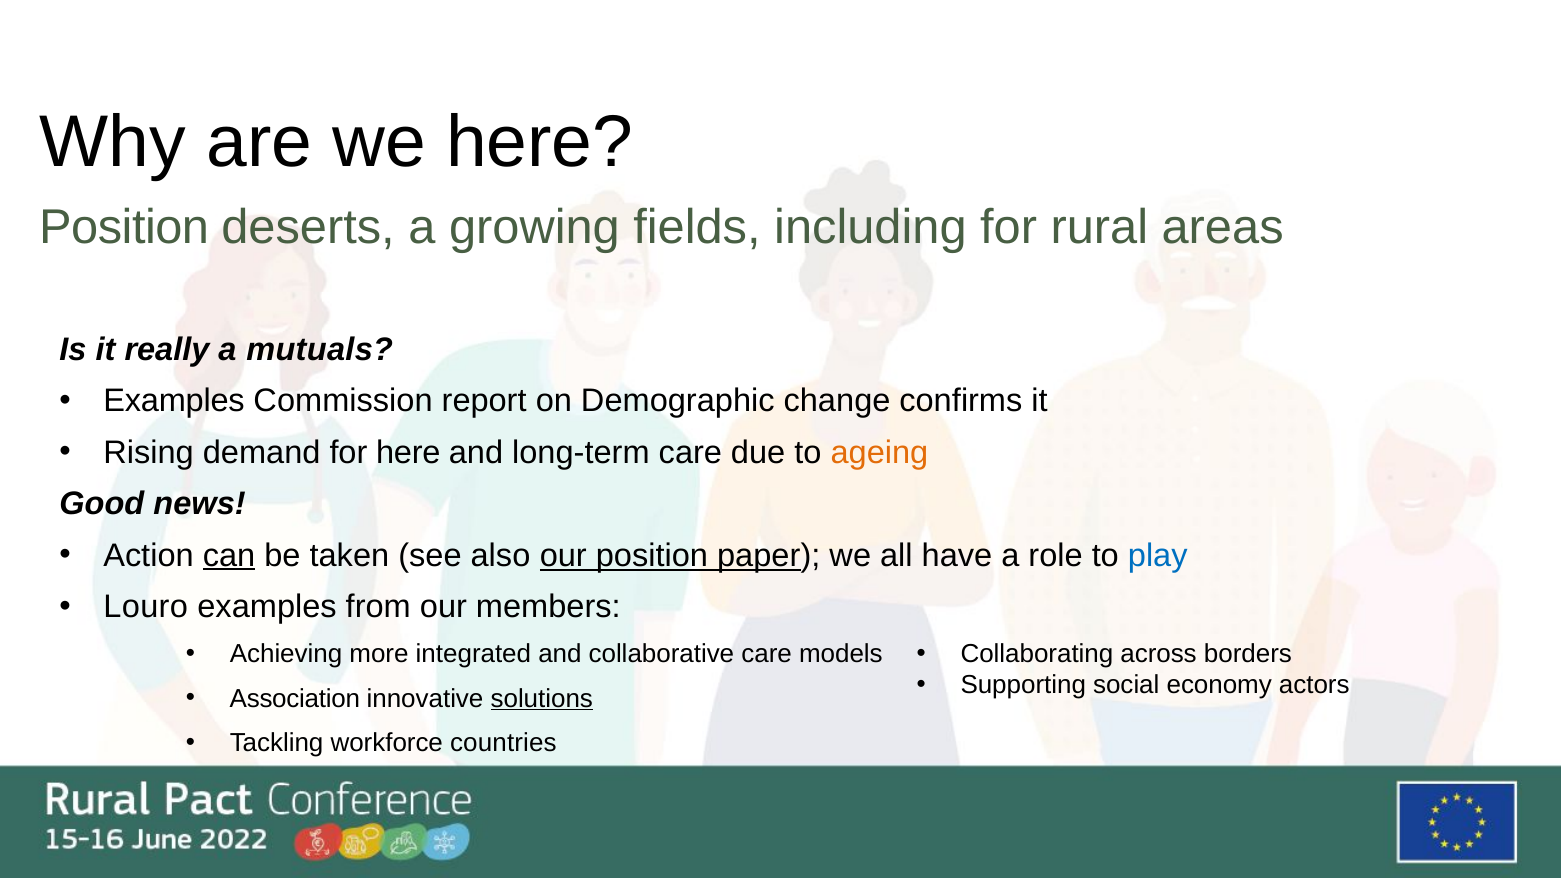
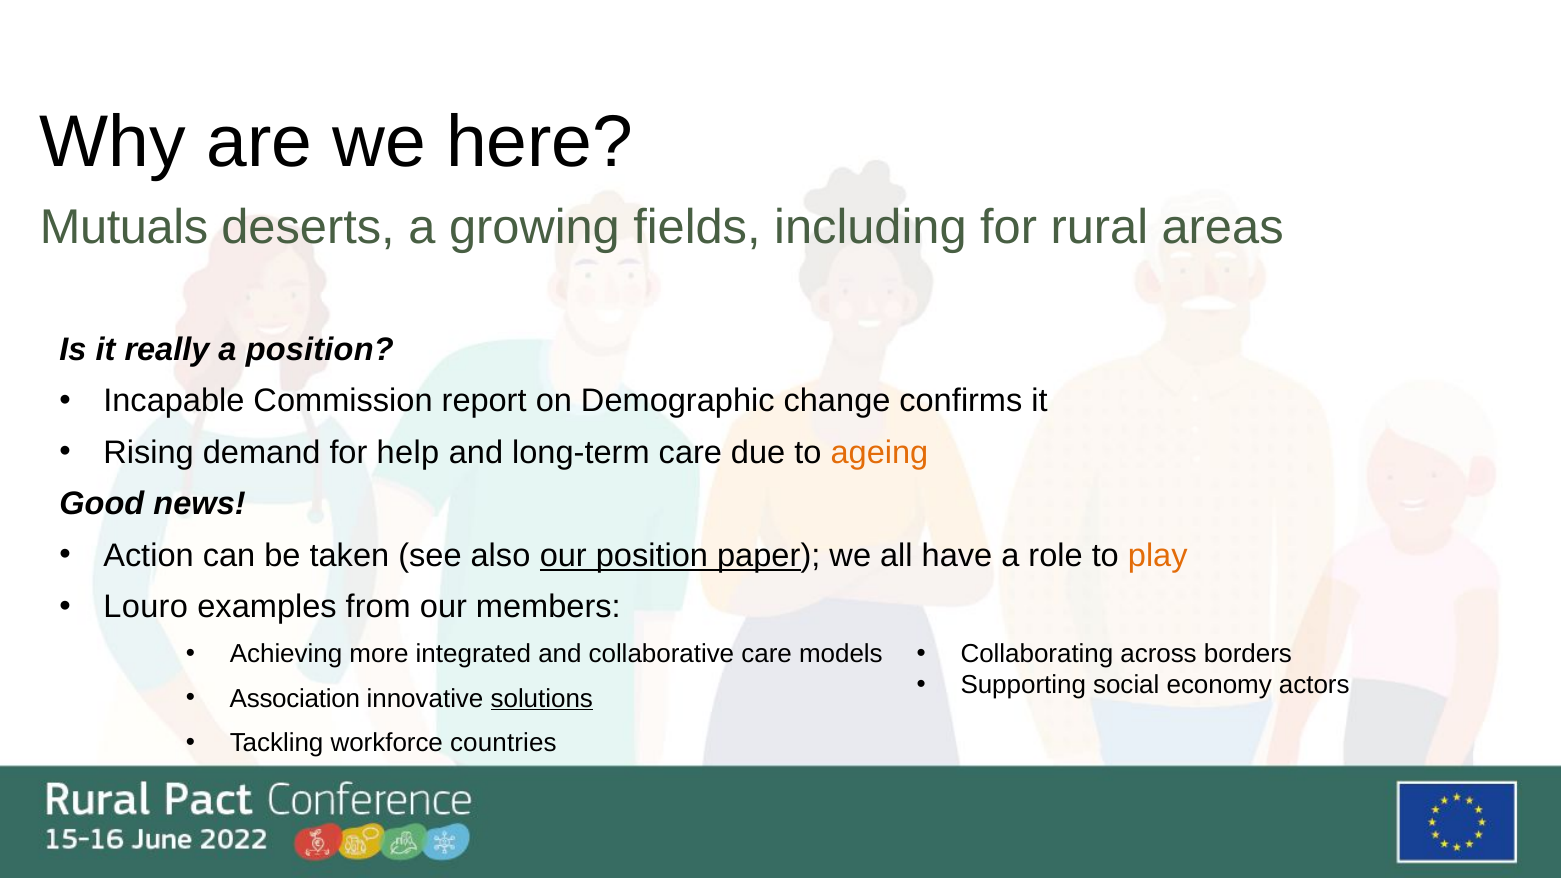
Position: Position -> Mutuals (124, 227)
a mutuals: mutuals -> position (320, 350)
Examples: Examples -> Incapable (174, 401)
for here: here -> help (408, 453)
can underline: present -> none (229, 555)
play colour: blue -> orange (1158, 555)
